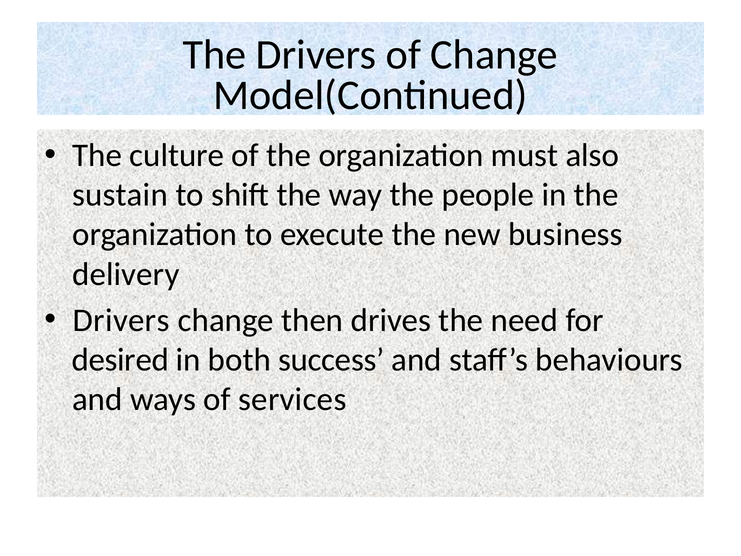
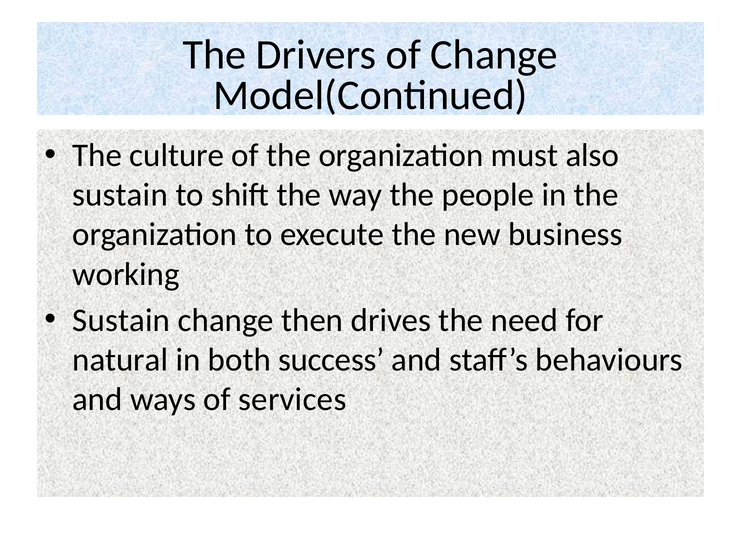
delivery: delivery -> working (126, 274)
Drivers: Drivers -> Sustain (121, 320)
desired: desired -> natural (120, 360)
